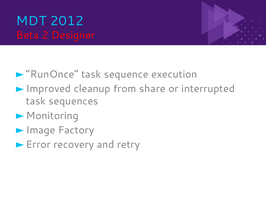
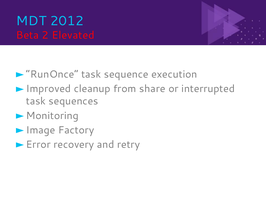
Designer: Designer -> Elevated (73, 35)
